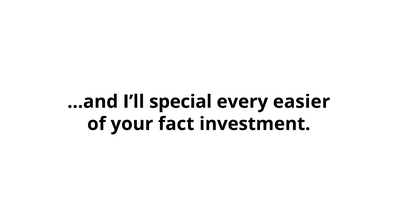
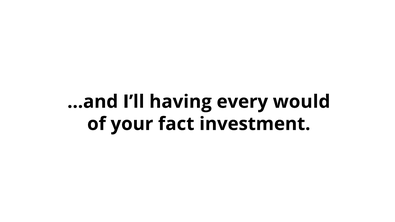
special: special -> having (180, 102)
easier: easier -> would (302, 102)
